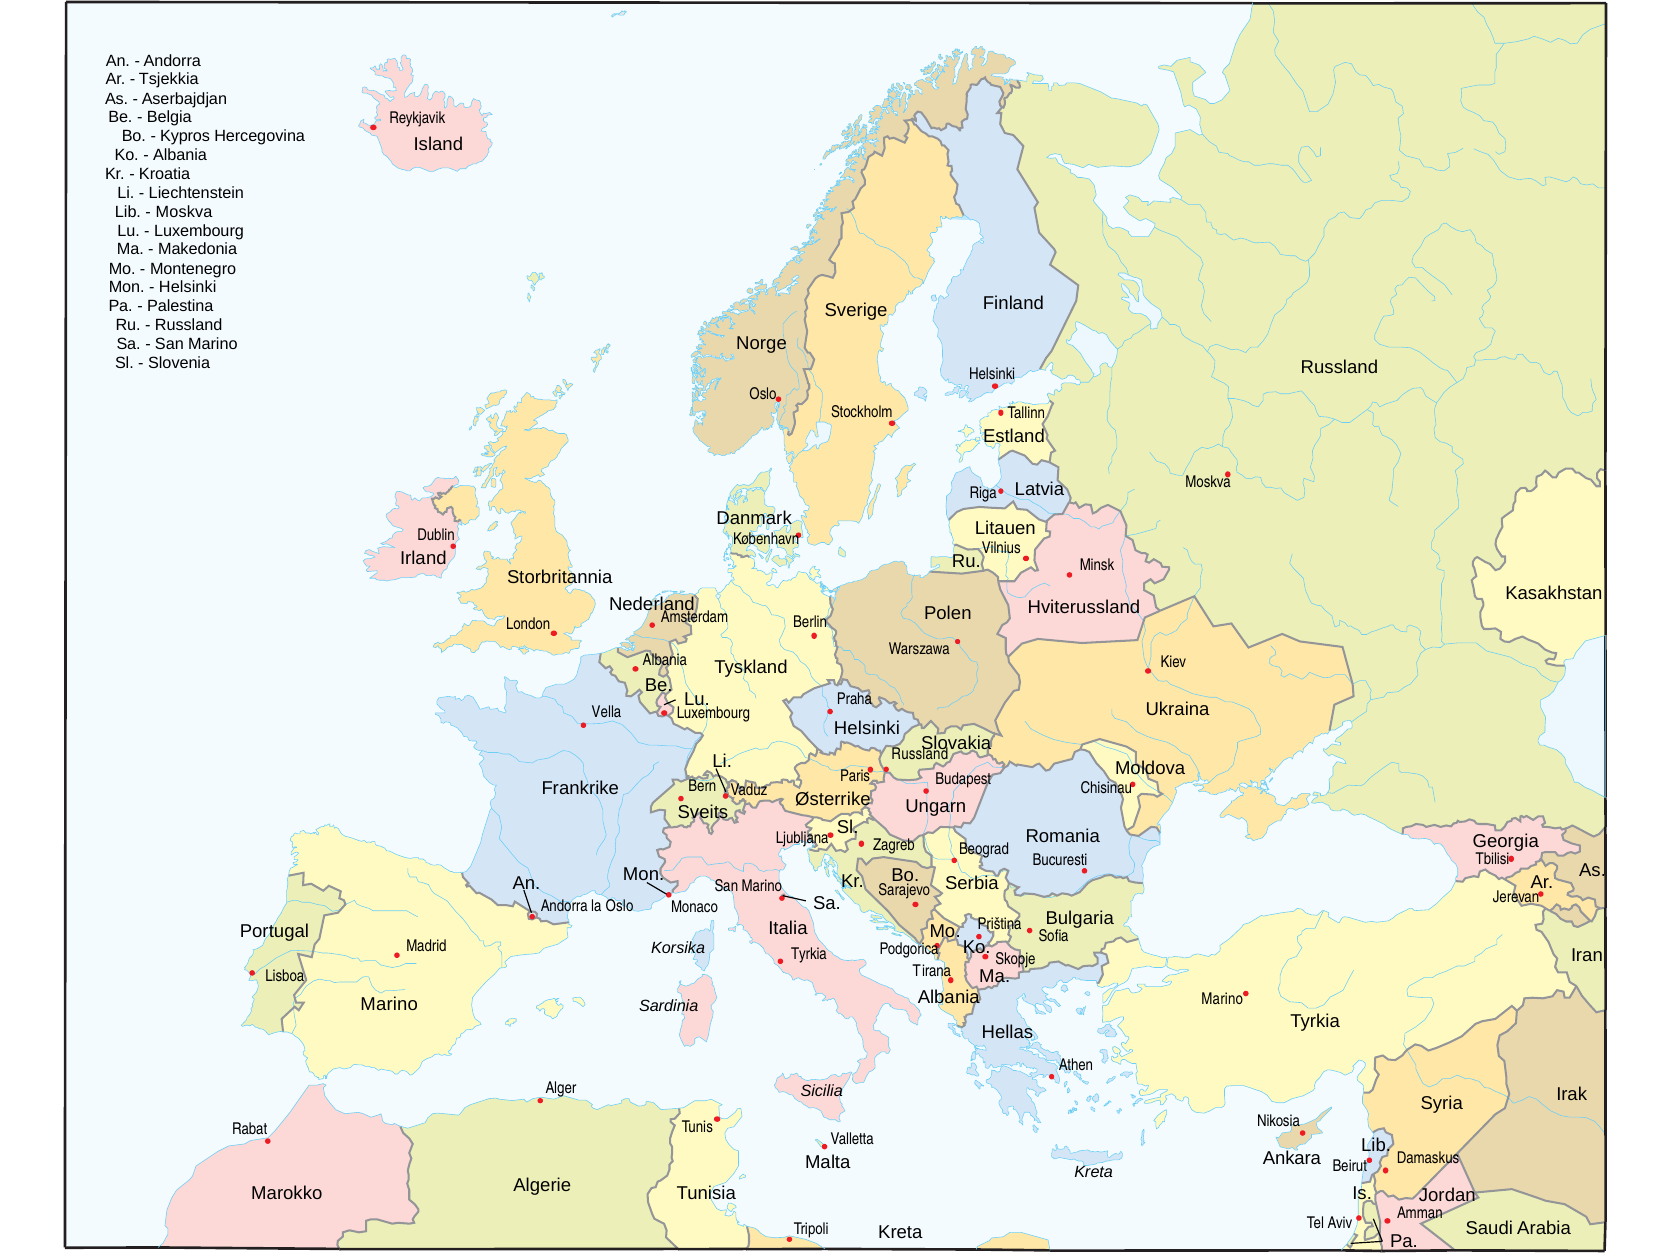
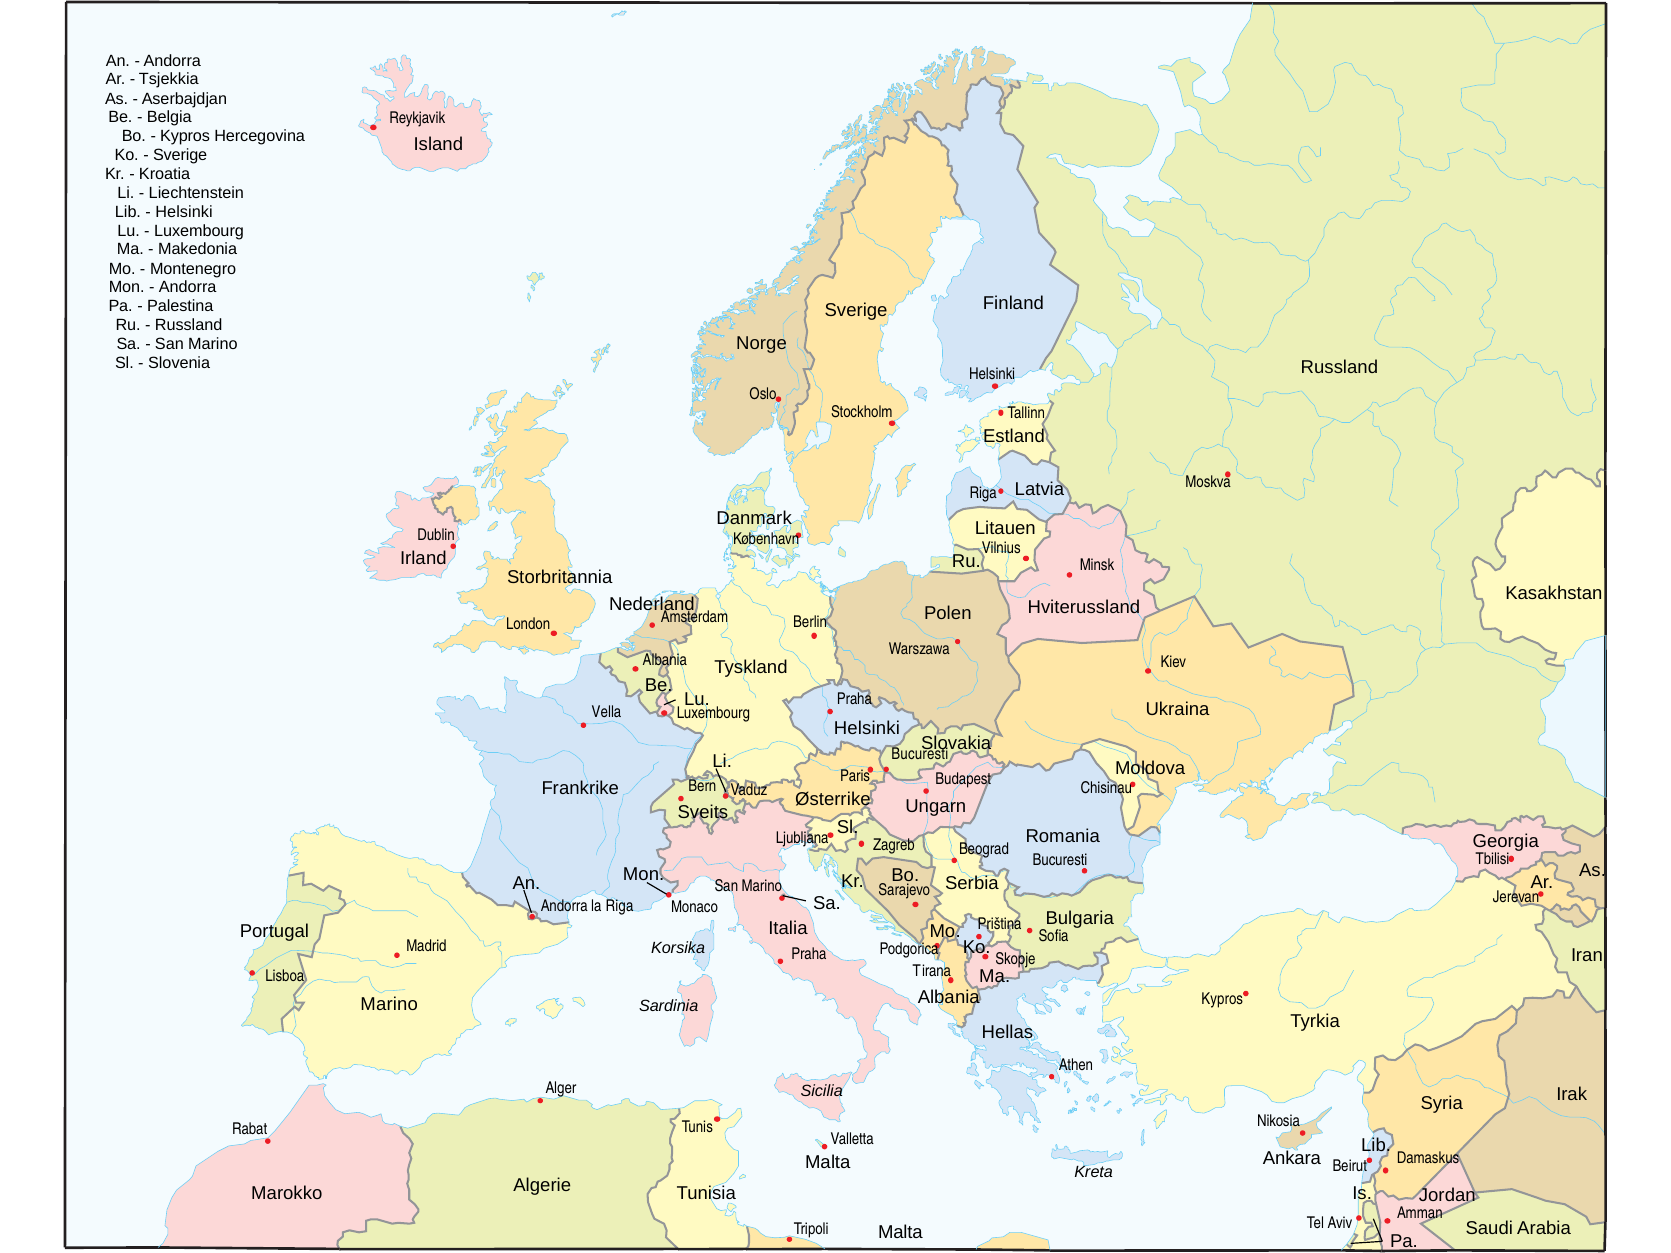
Albania: Albania -> Sverige (180, 155)
Moskva: Moskva -> Helsinki (184, 212)
Helsinki: Helsinki -> Andorra (188, 288)
Russland: Russland -> Bucuresti (920, 754)
la Oslo: Oslo -> Riga (619, 906)
Tyrkia: Tyrkia -> Praha (809, 954)
Marino: Marino -> Kypros (1222, 999)
Kreta: Kreta -> Malta (900, 1233)
